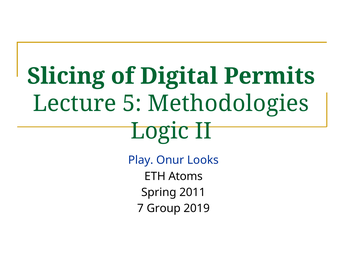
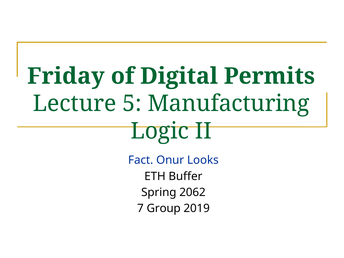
Slicing: Slicing -> Friday (66, 76)
Methodologies: Methodologies -> Manufacturing (229, 104)
Play: Play -> Fact (141, 160)
Atoms: Atoms -> Buffer (185, 176)
2011: 2011 -> 2062 (192, 192)
